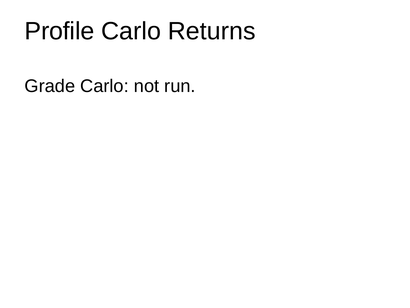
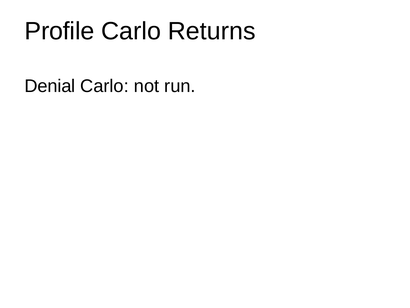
Grade: Grade -> Denial (50, 86)
